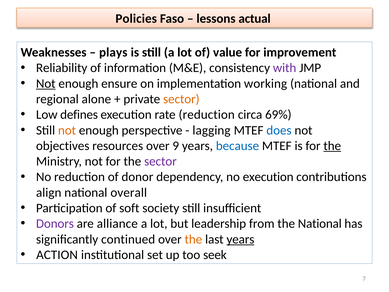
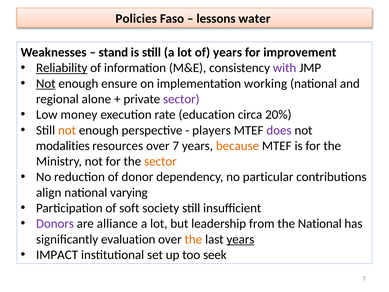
actual: actual -> water (254, 19)
plays: plays -> stand (113, 52)
of value: value -> years (228, 52)
Reliability underline: none -> present (62, 68)
sector colour: orange -> purple (181, 99)
defines: defines -> money (79, 115)
rate reduction: reduction -> education (207, 115)
69%: 69% -> 20% (278, 115)
lagging: lagging -> players (212, 130)
does colour: blue -> purple (279, 130)
objectives: objectives -> modalities (63, 146)
over 9: 9 -> 7 (176, 146)
because colour: blue -> orange (237, 146)
the underline: present -> none (332, 146)
sector colour: purple -> orange (160, 161)
no execution: execution -> particular (268, 177)
overall: overall -> varying (129, 192)
continued: continued -> evaluation (128, 239)
ACTION: ACTION -> IMPACT (57, 255)
